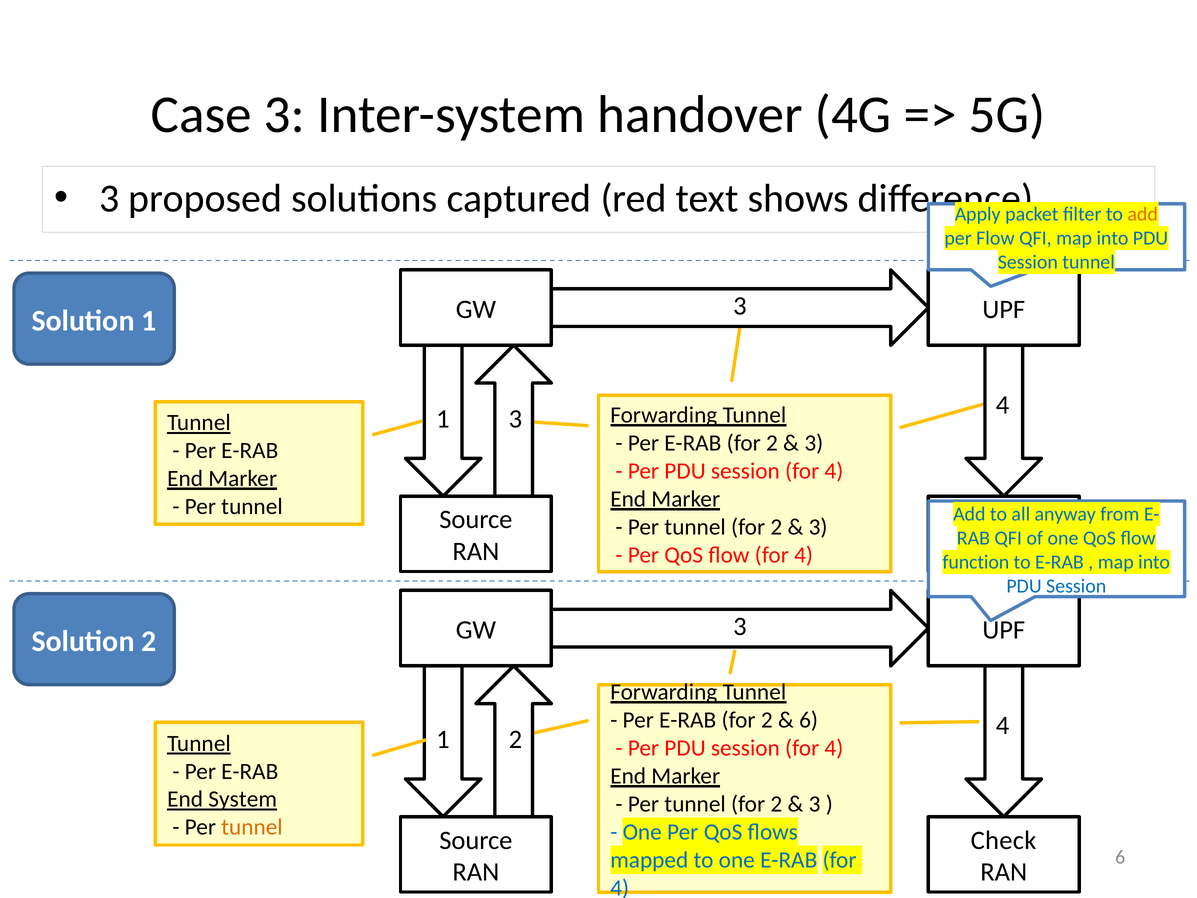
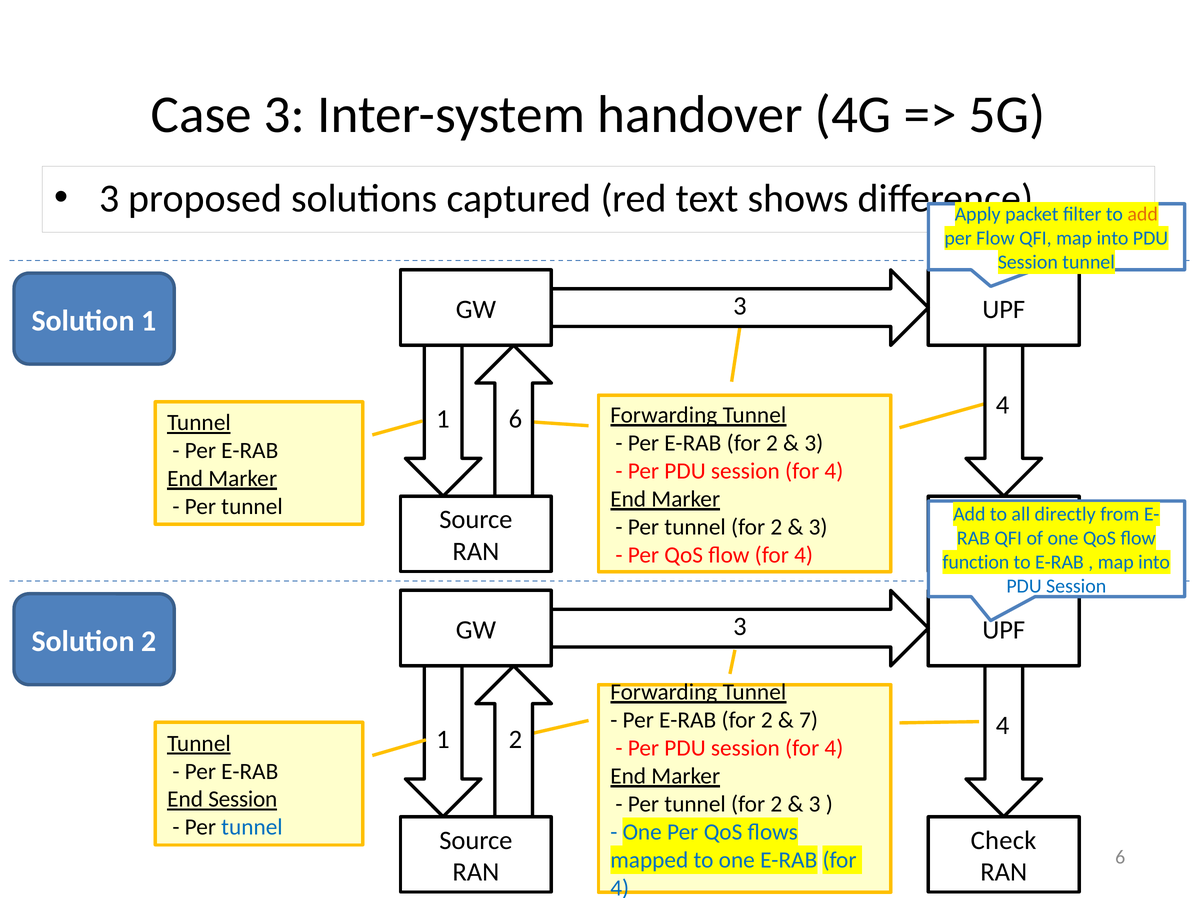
1 3: 3 -> 6 (515, 419)
anyway: anyway -> directly (1065, 514)
6: 6 -> 7 (809, 720)
End System: System -> Session (243, 799)
tunnel colour: orange -> blue (252, 827)
